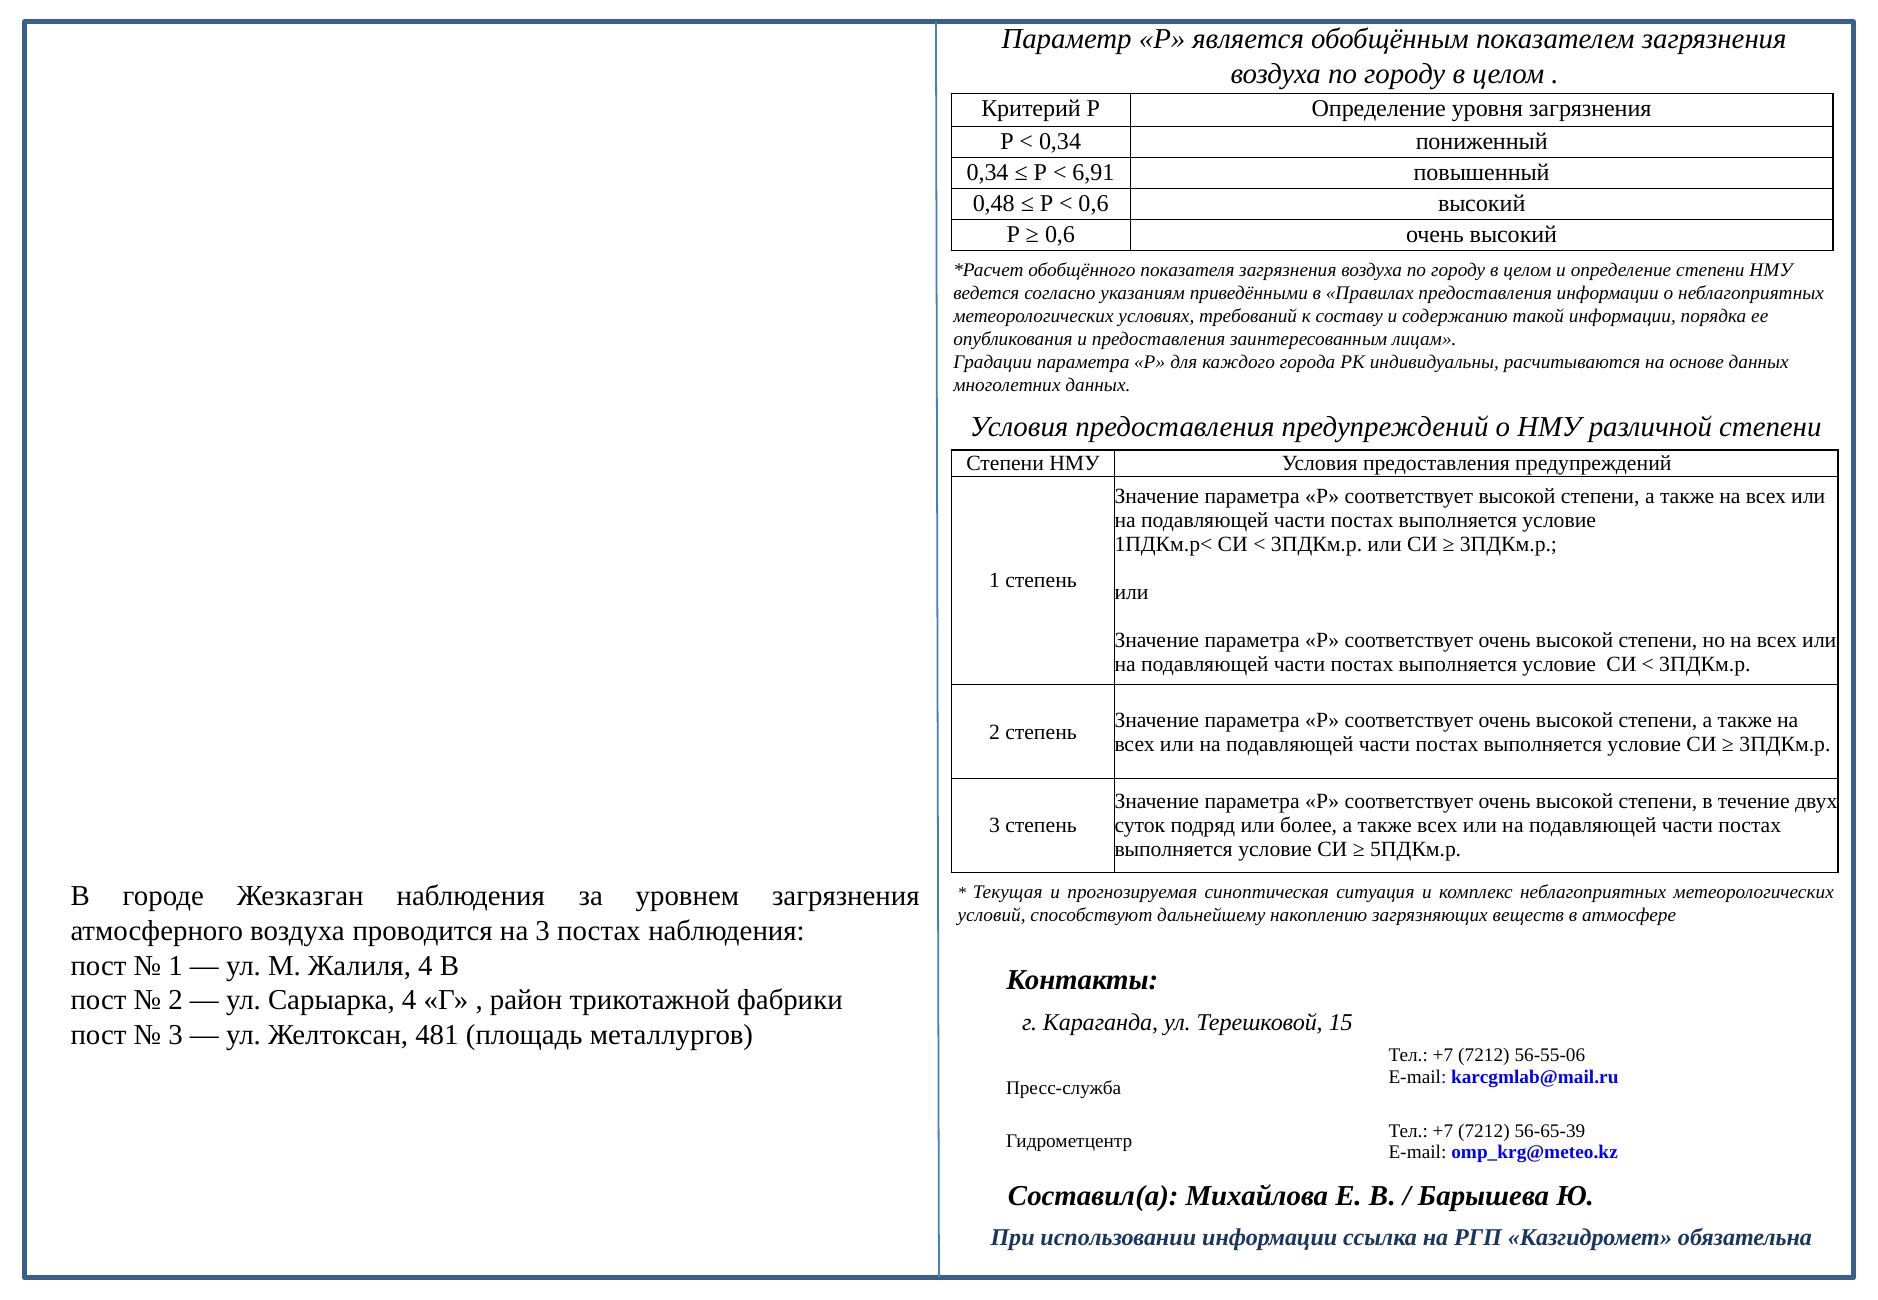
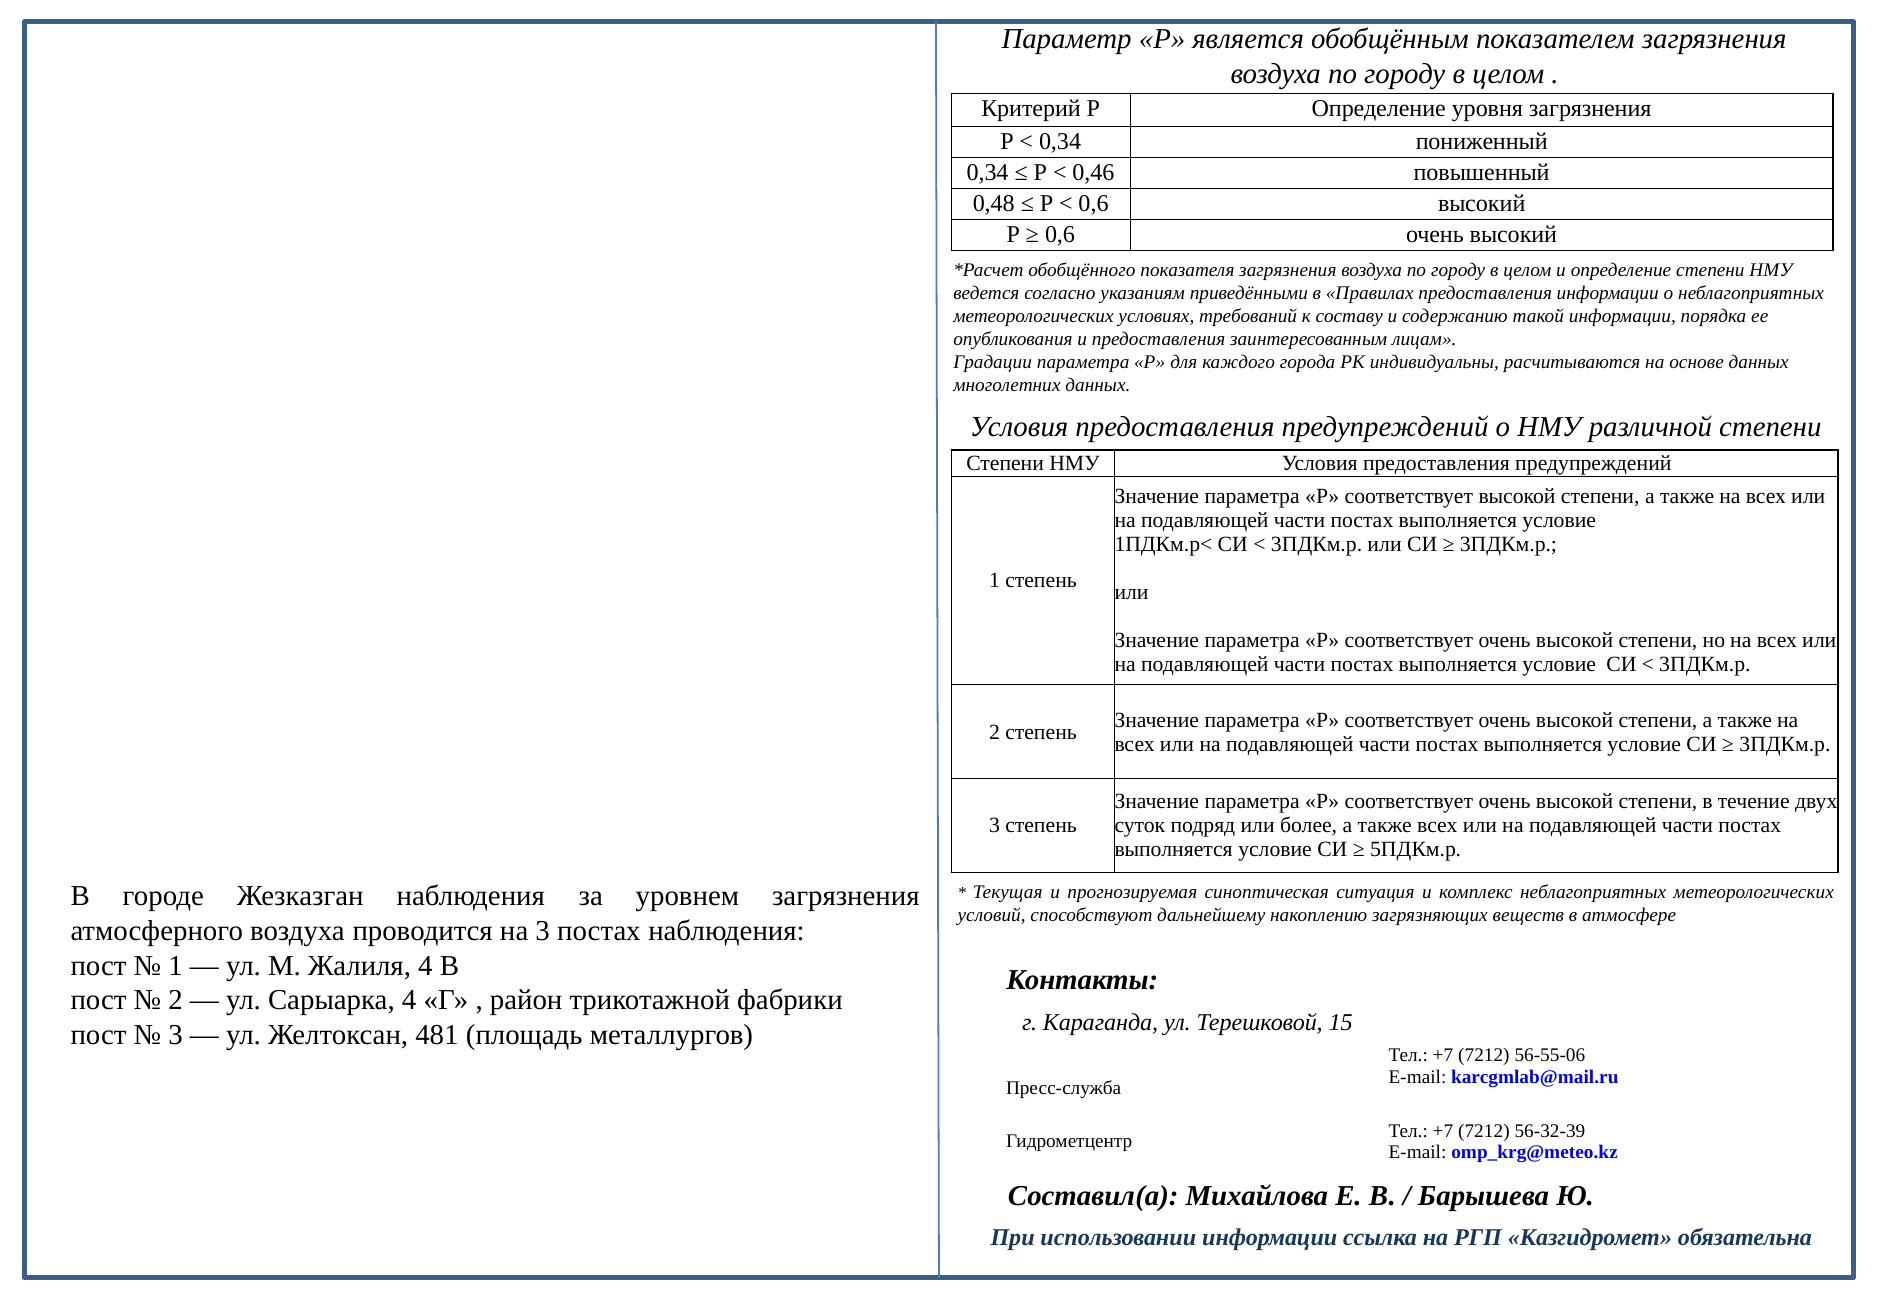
6,91: 6,91 -> 0,46 (1093, 173)
56-65-39: 56-65-39 -> 56-32-39 (1550, 1131)
